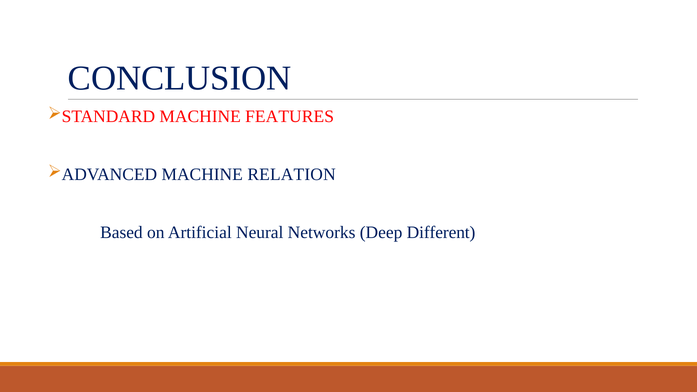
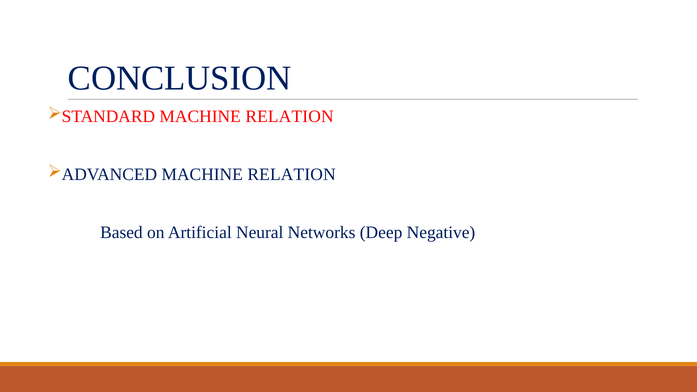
FEATURES: FEATURES -> RELATION (290, 116)
Different: Different -> Negative (441, 232)
